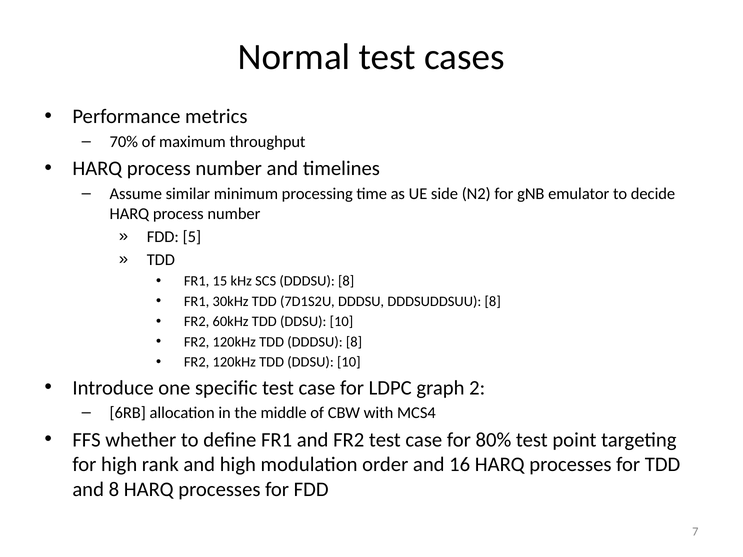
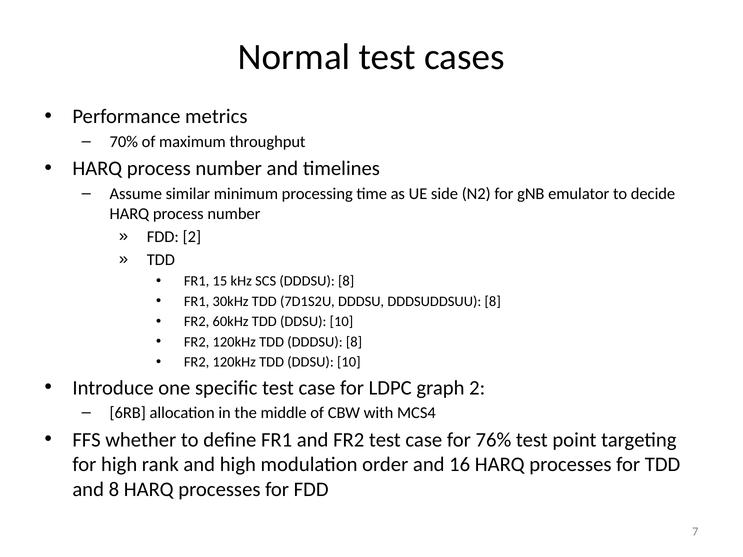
FDD 5: 5 -> 2 (192, 237)
80%: 80% -> 76% (493, 440)
